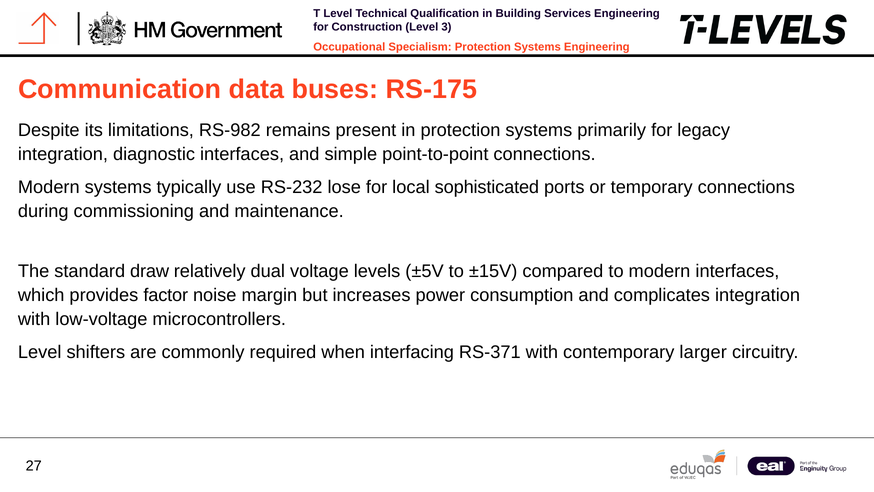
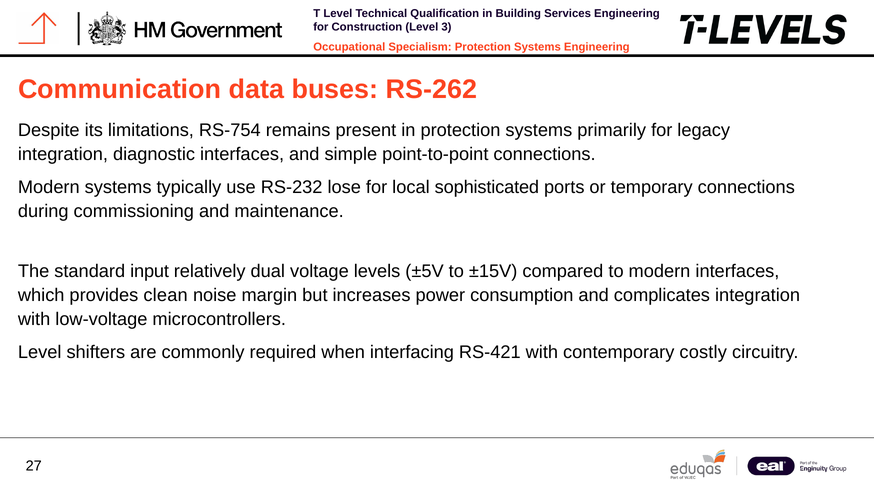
RS-175: RS-175 -> RS-262 (431, 89)
RS-982: RS-982 -> RS-754 (230, 130)
draw: draw -> input (150, 271)
factor: factor -> clean (166, 295)
RS-371: RS-371 -> RS-421 (490, 352)
larger: larger -> costly (703, 352)
